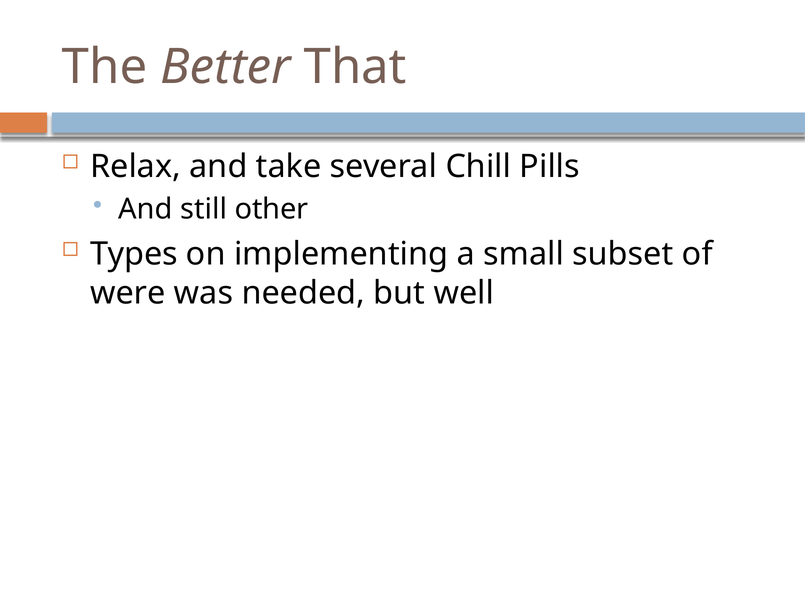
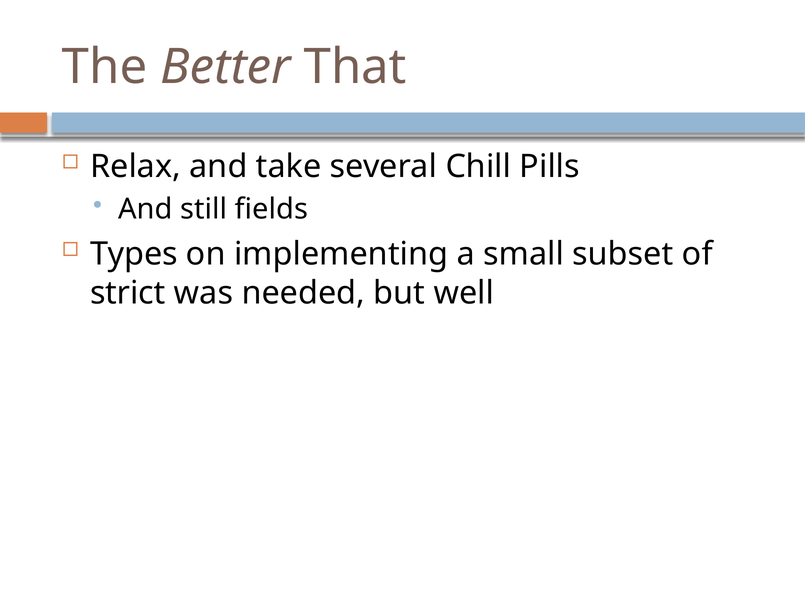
other: other -> fields (271, 209)
were: were -> strict (128, 293)
